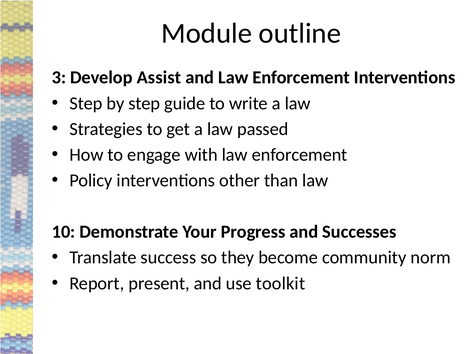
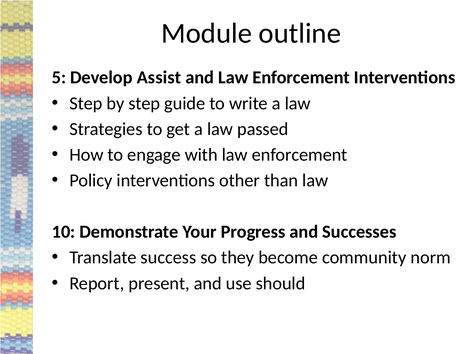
3: 3 -> 5 (59, 77)
toolkit: toolkit -> should (281, 283)
